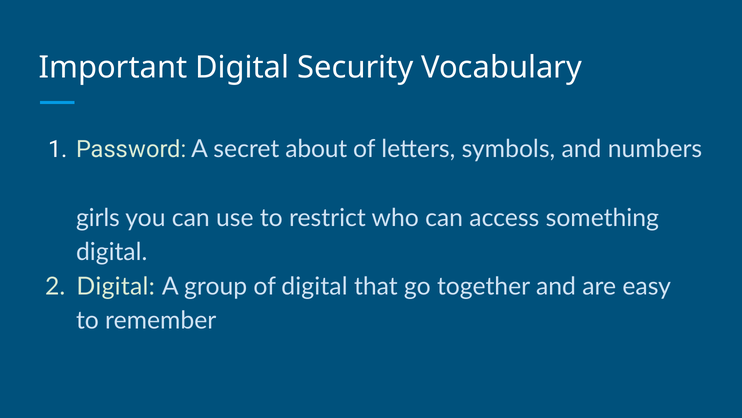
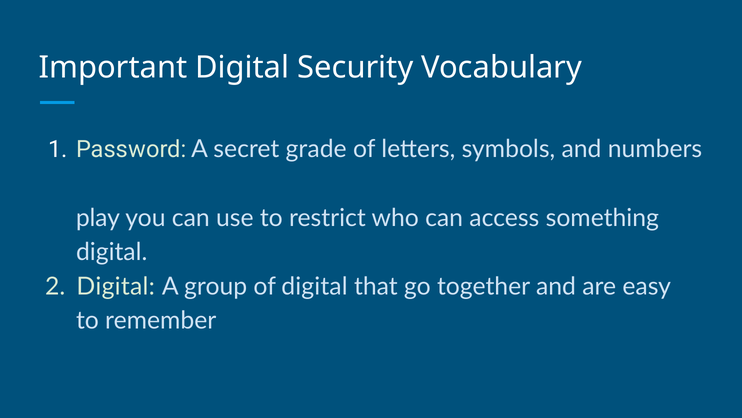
about: about -> grade (316, 149)
girls: girls -> play (98, 218)
